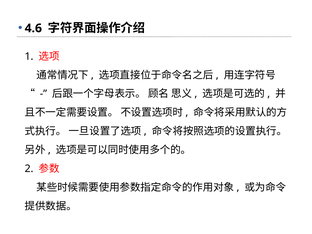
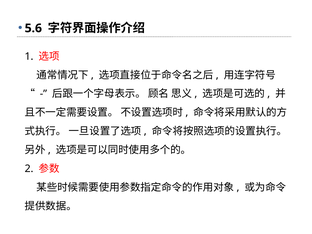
4.6: 4.6 -> 5.6 (33, 28)
